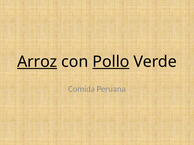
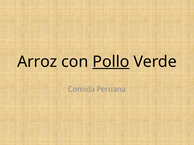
Arroz underline: present -> none (37, 62)
